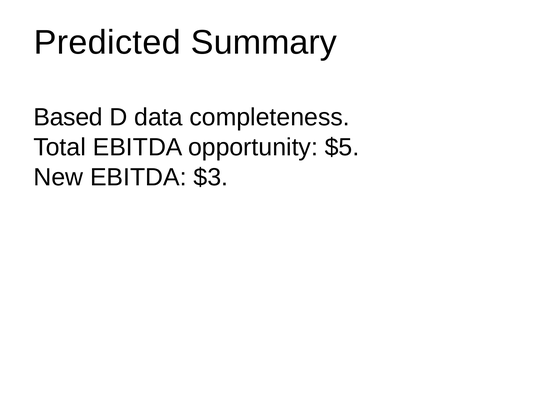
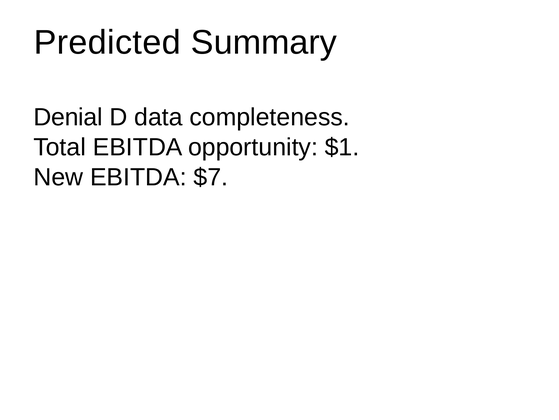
Based: Based -> Denial (68, 117)
$5: $5 -> $1 (342, 147)
$3: $3 -> $7 (211, 177)
